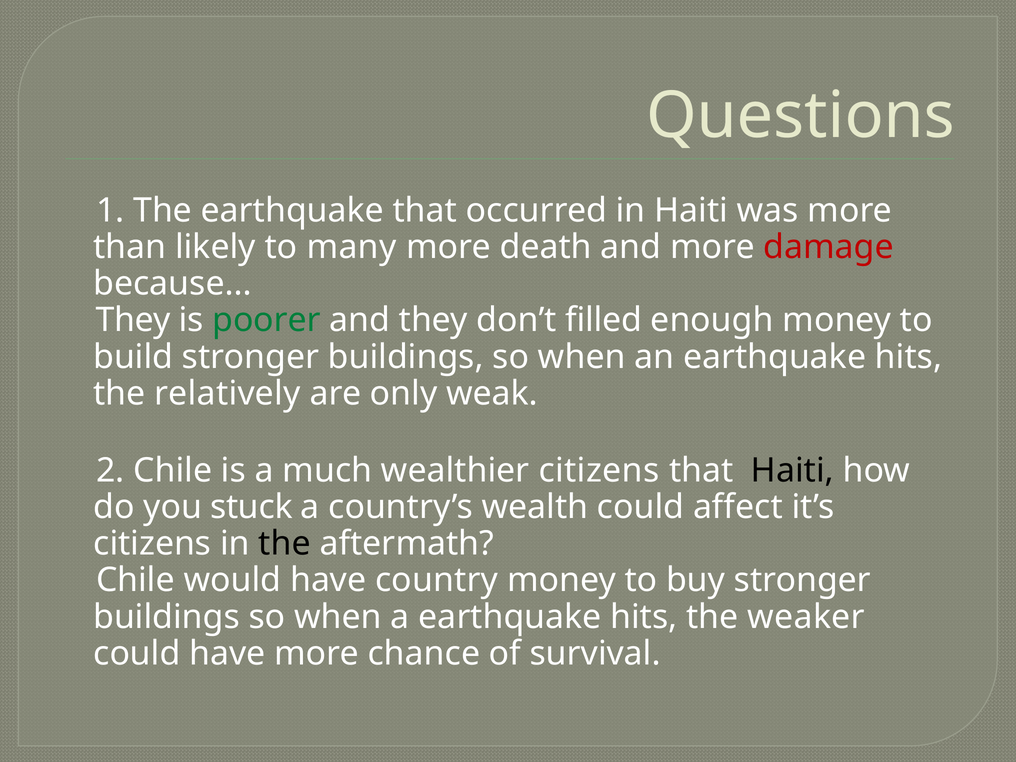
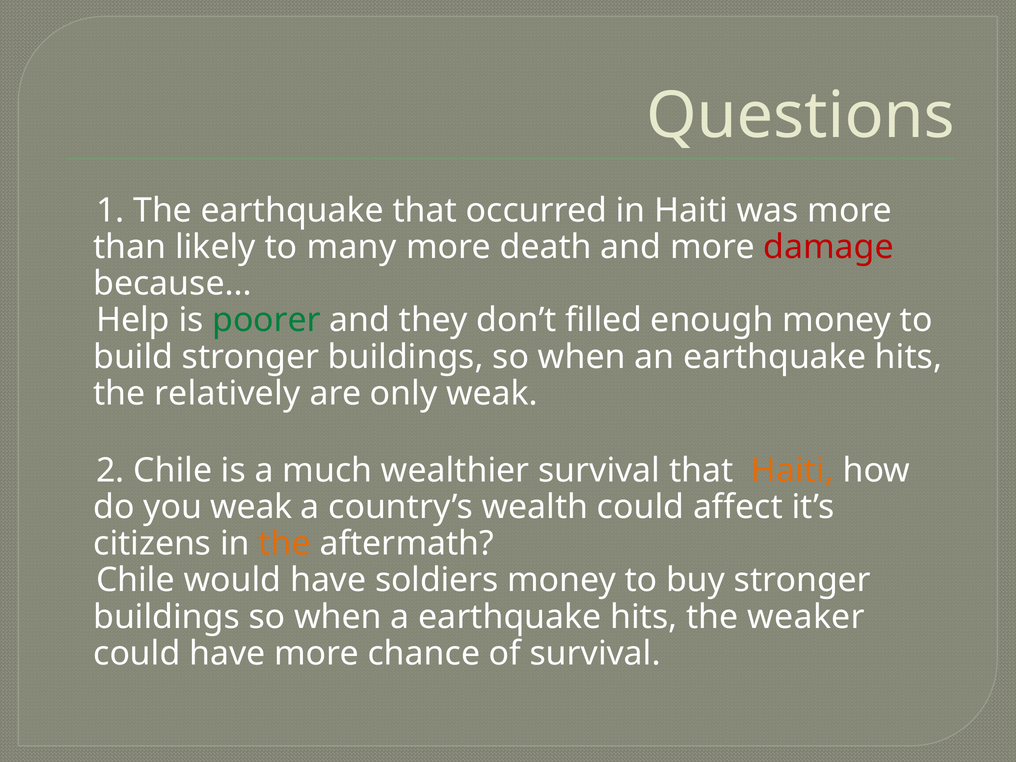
They: They -> Help (133, 320)
wealthier citizens: citizens -> survival (599, 471)
Haiti colour: black -> orange (792, 471)
you stuck: stuck -> weak (251, 507)
the colour: black -> orange (285, 544)
country: country -> soldiers (437, 580)
